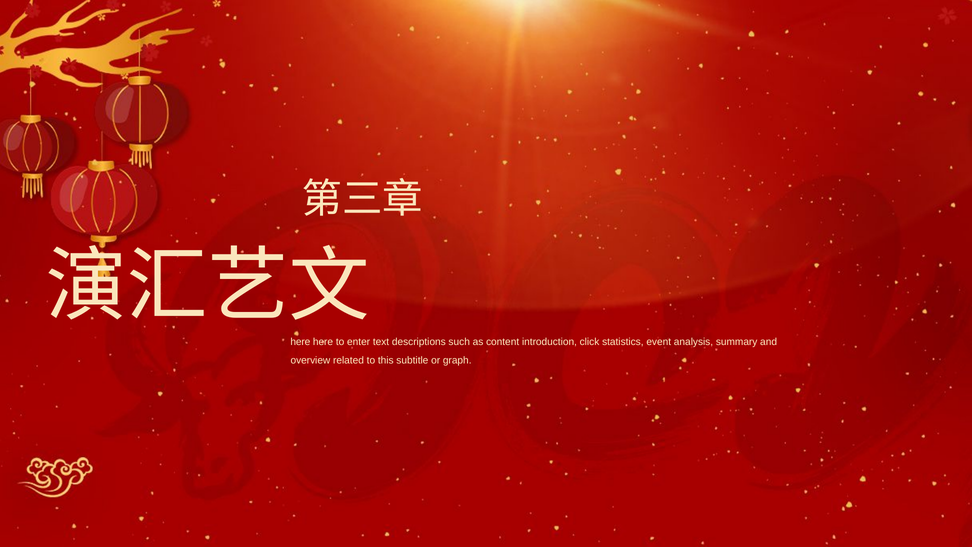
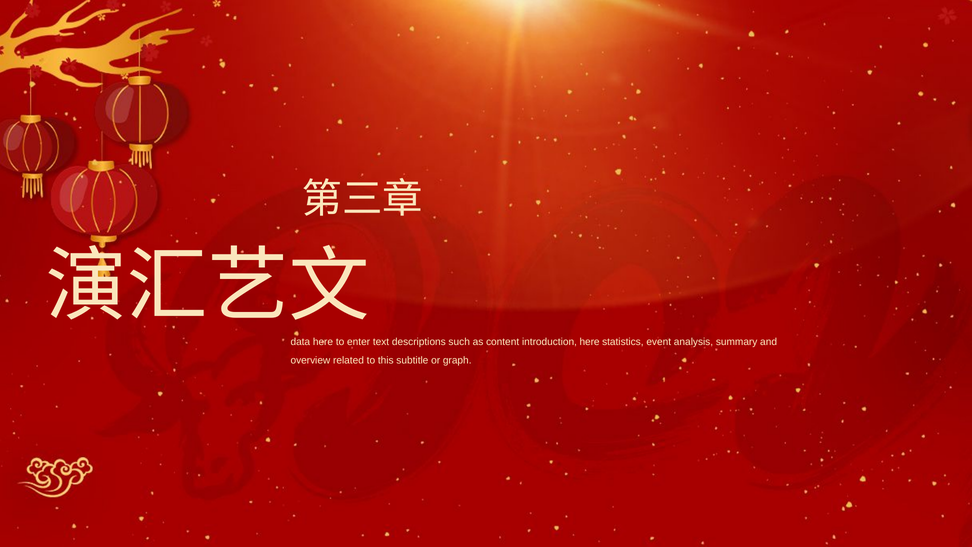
here: here -> data (300, 342)
introduction click: click -> here (590, 342)
